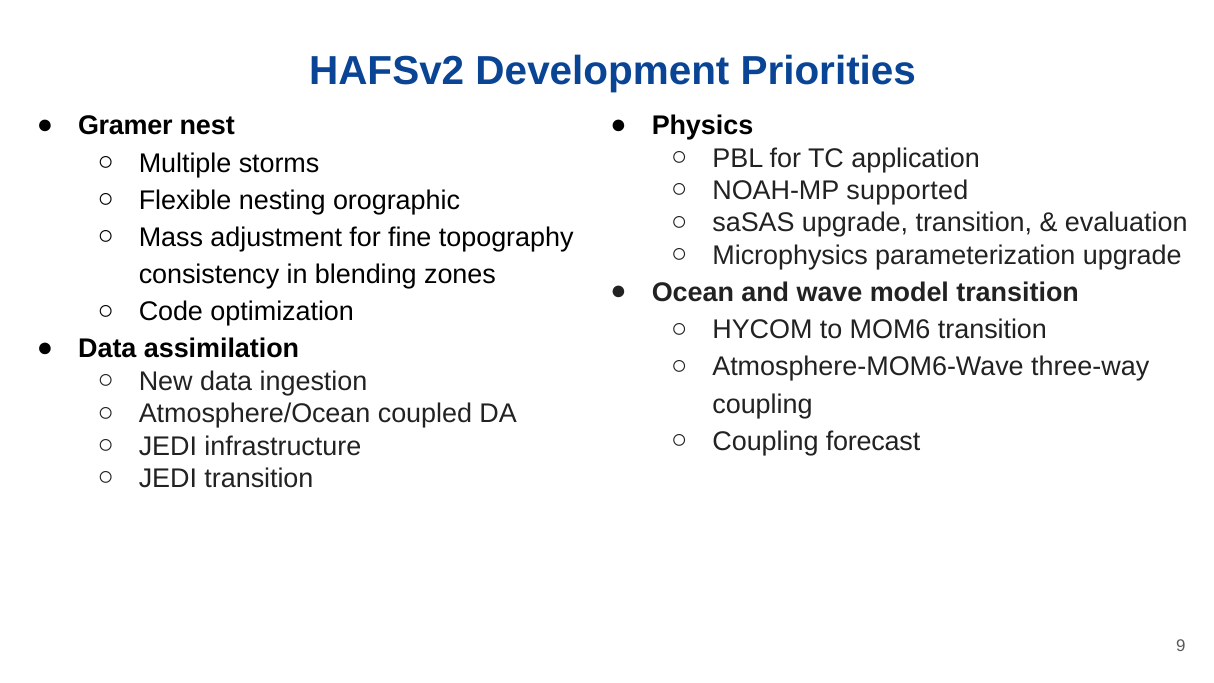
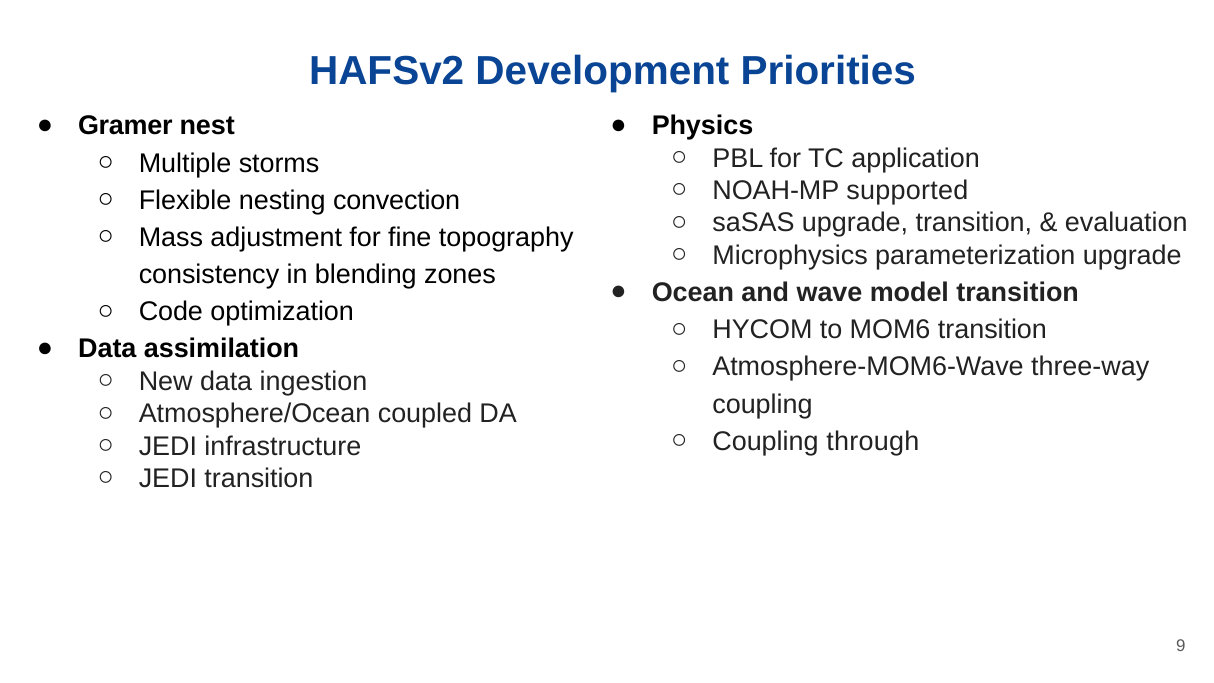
orographic: orographic -> convection (397, 200)
forecast: forecast -> through (873, 441)
